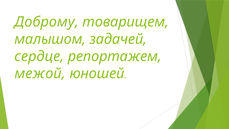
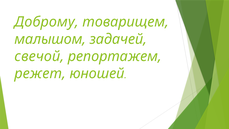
сердце: сердце -> свечой (39, 56)
межой: межой -> режет (40, 73)
